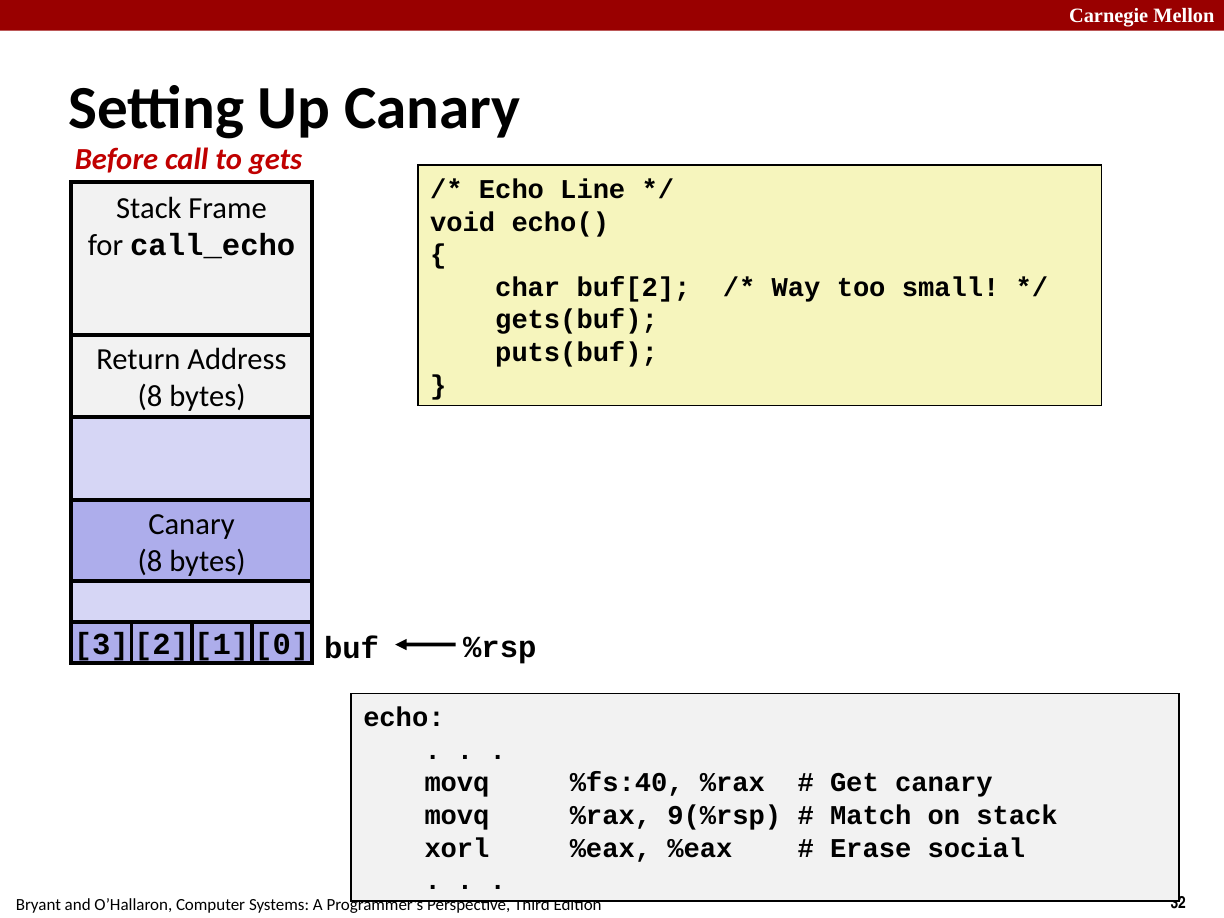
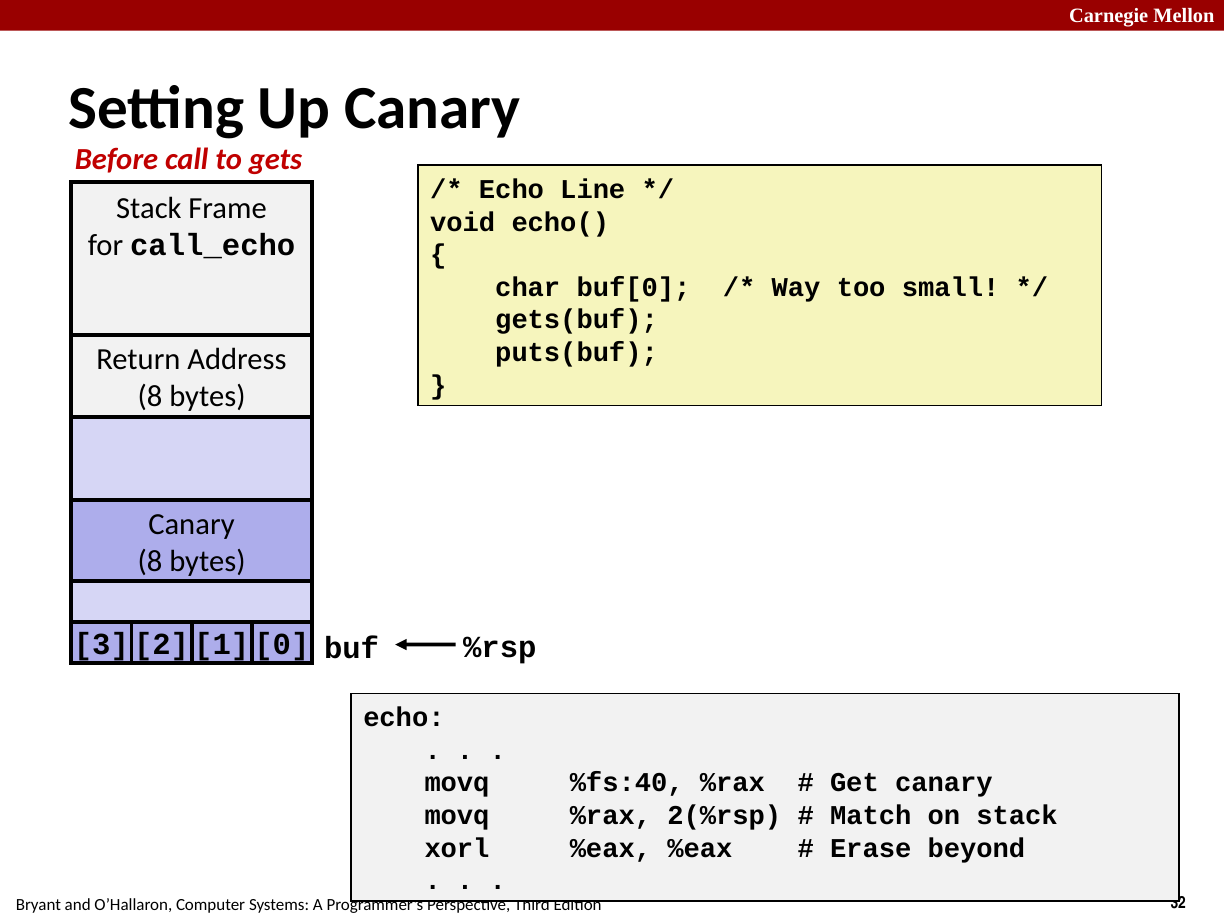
buf[2: buf[2 -> buf[0 (634, 287)
9(%rsp: 9(%rsp -> 2(%rsp (724, 816)
social: social -> beyond (976, 848)
